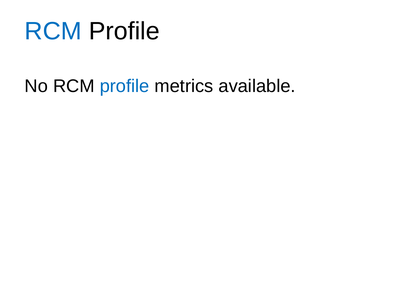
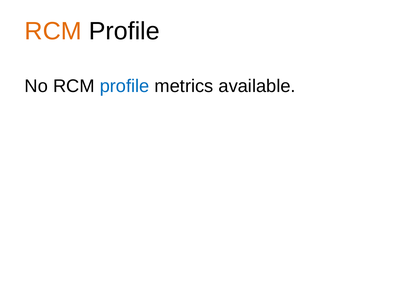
RCM colour: blue -> orange (53, 31)
